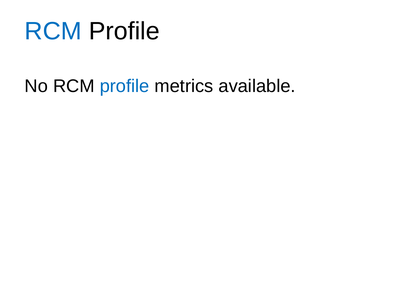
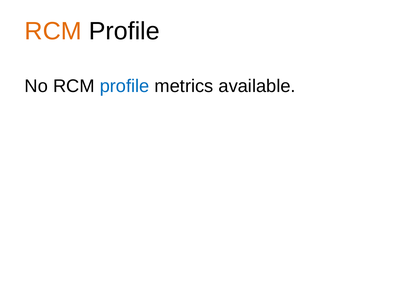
RCM colour: blue -> orange (53, 31)
